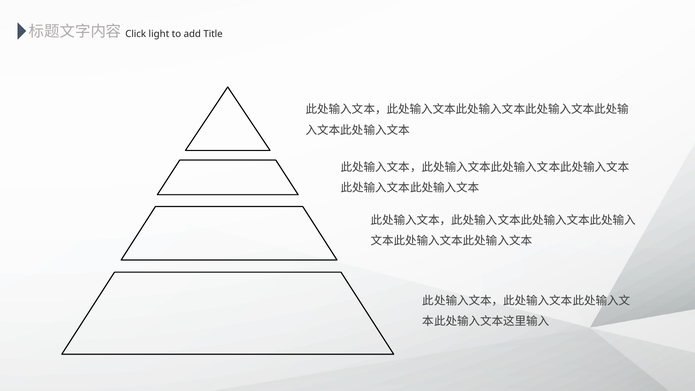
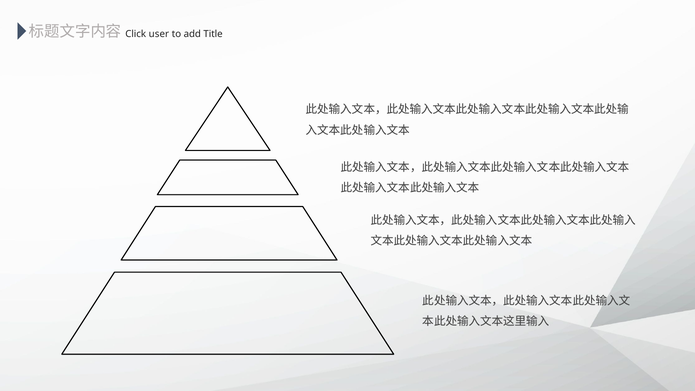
light: light -> user (159, 34)
